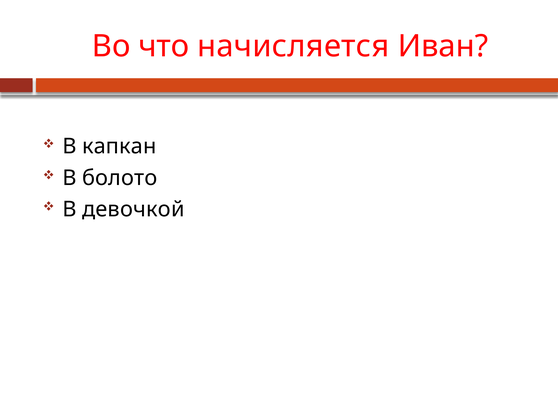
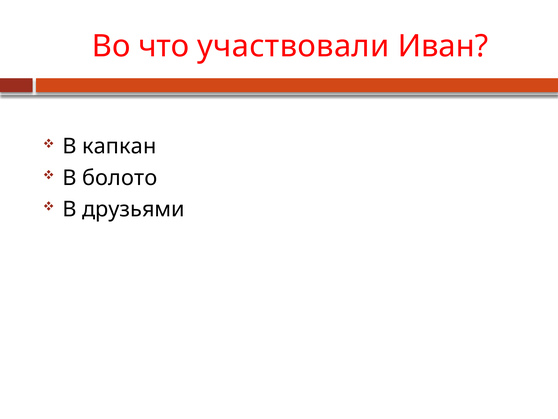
начисляется: начисляется -> участвовали (293, 46)
девочкой: девочкой -> друзьями (133, 209)
